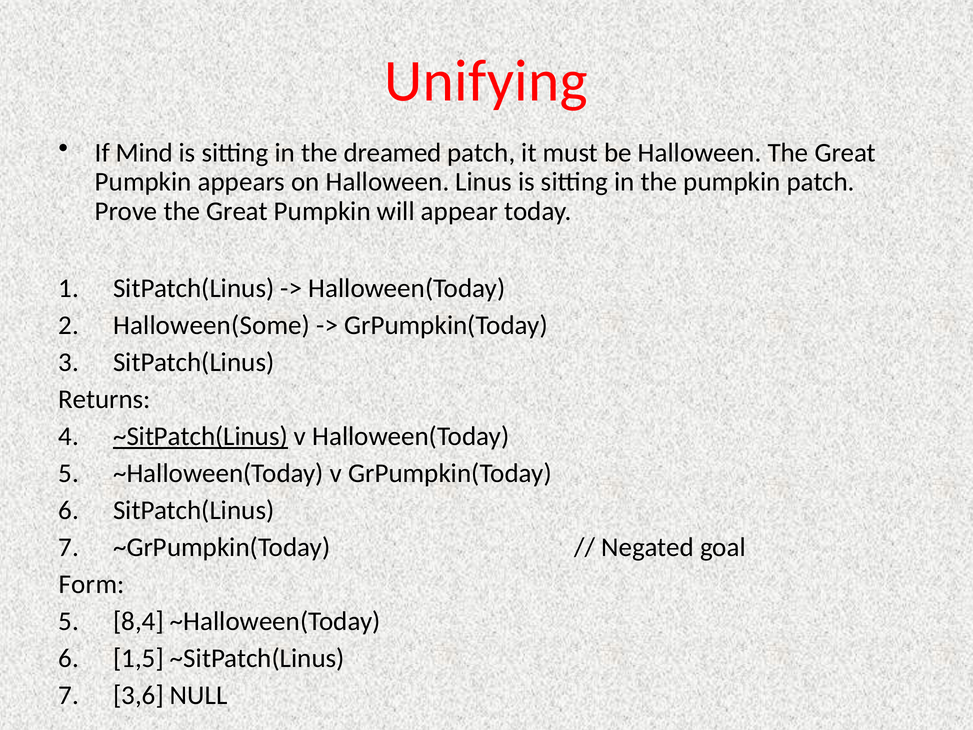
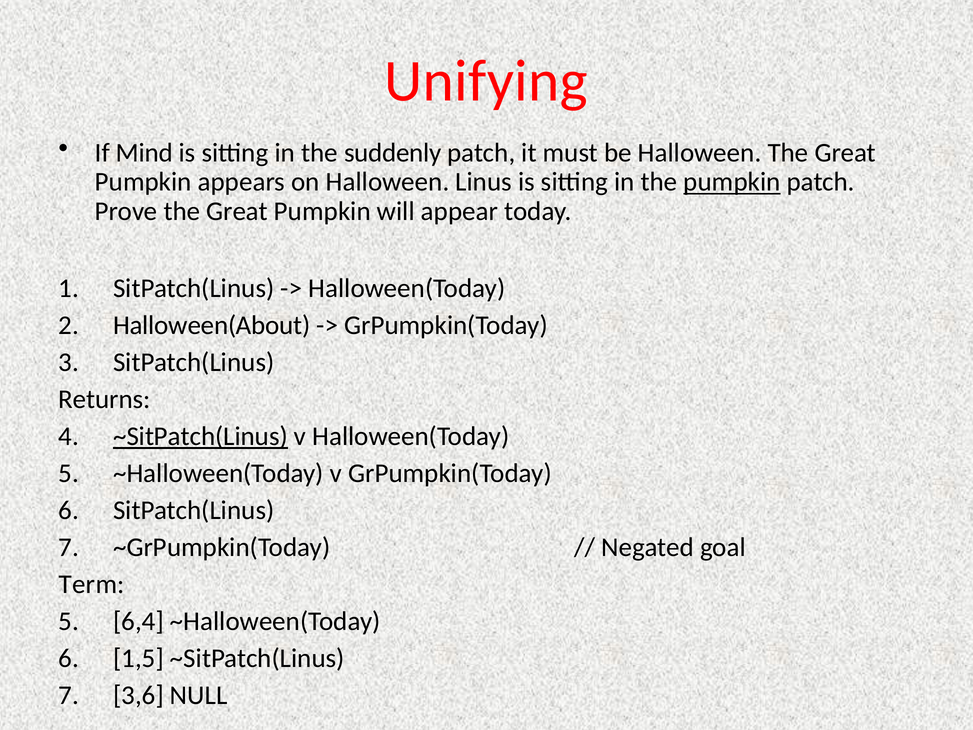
dreamed: dreamed -> suddenly (393, 153)
pumpkin underline: none -> present (732, 182)
Halloween(Some: Halloween(Some -> Halloween(About (212, 325)
Form: Form -> Term (92, 584)
8,4: 8,4 -> 6,4 (138, 621)
